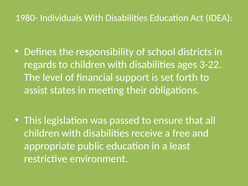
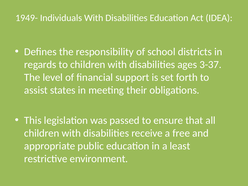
1980-: 1980- -> 1949- (27, 18)
3-22: 3-22 -> 3-37 (210, 65)
